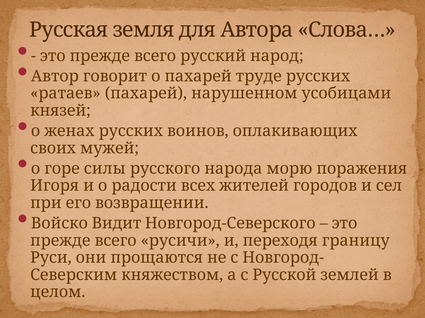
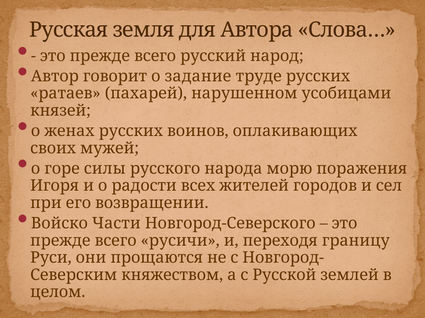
о пахарей: пахарей -> задание (198, 76)
Видит: Видит -> Части (116, 224)
